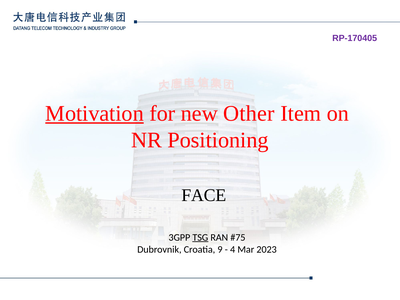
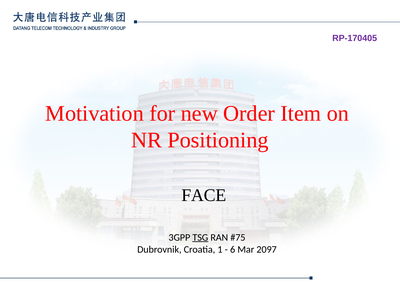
Motivation underline: present -> none (95, 114)
Other: Other -> Order (249, 114)
9: 9 -> 1 (220, 249)
4: 4 -> 6 (233, 249)
2023: 2023 -> 2097 (267, 249)
